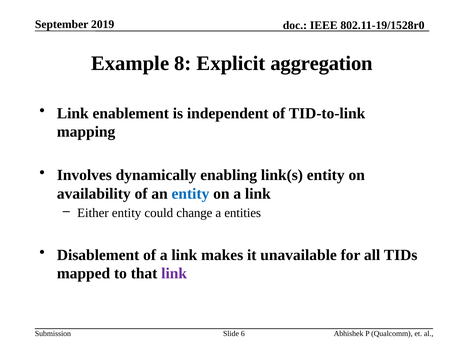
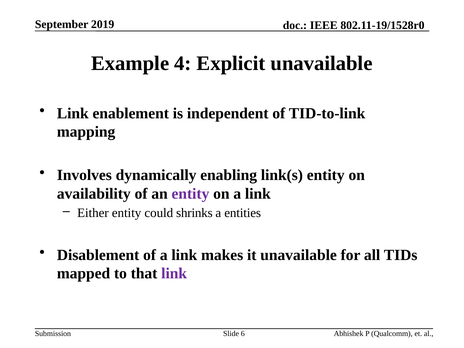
8: 8 -> 4 (183, 63)
Explicit aggregation: aggregation -> unavailable (322, 63)
entity colour: blue -> purple (190, 194)
change: change -> shrinks (194, 213)
